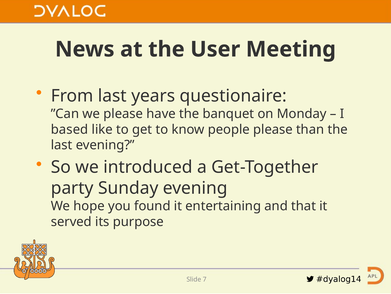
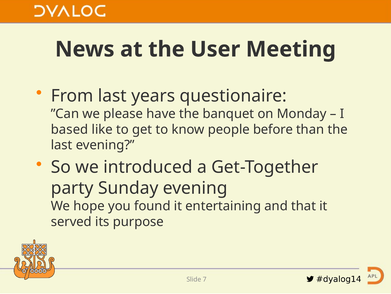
people please: please -> before (273, 129)
